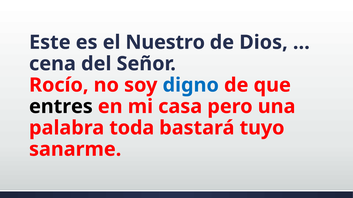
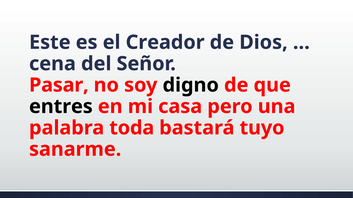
Nuestro: Nuestro -> Creador (165, 42)
Rocío: Rocío -> Pasar (59, 85)
digno colour: blue -> black (191, 85)
